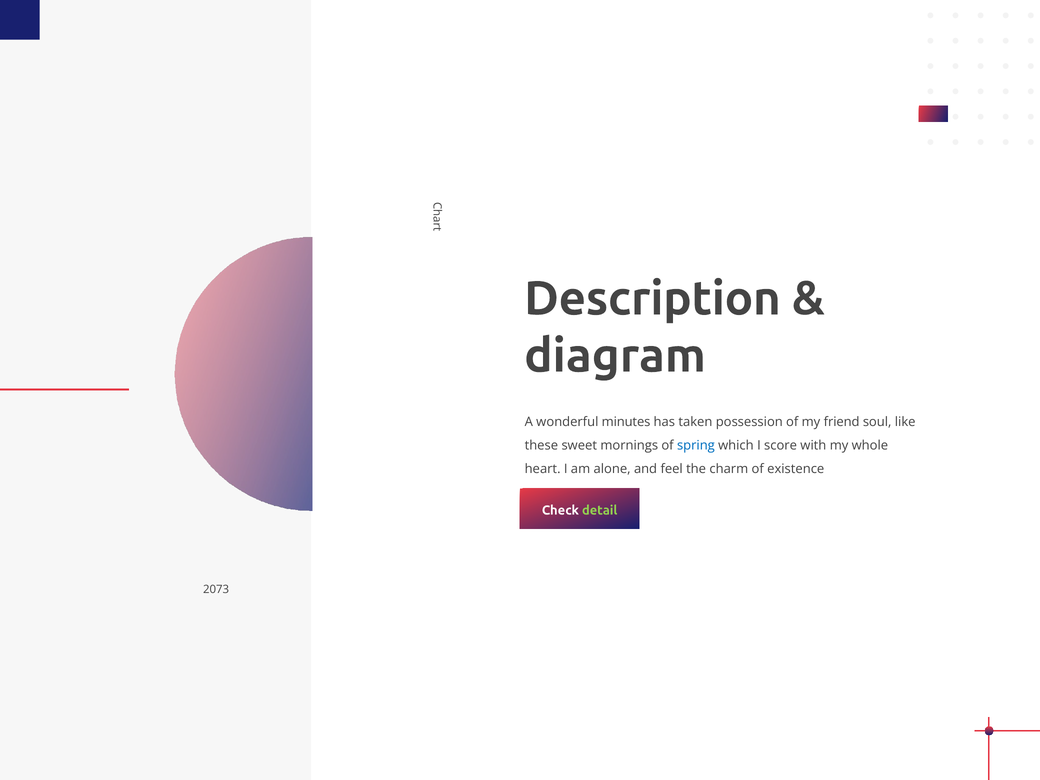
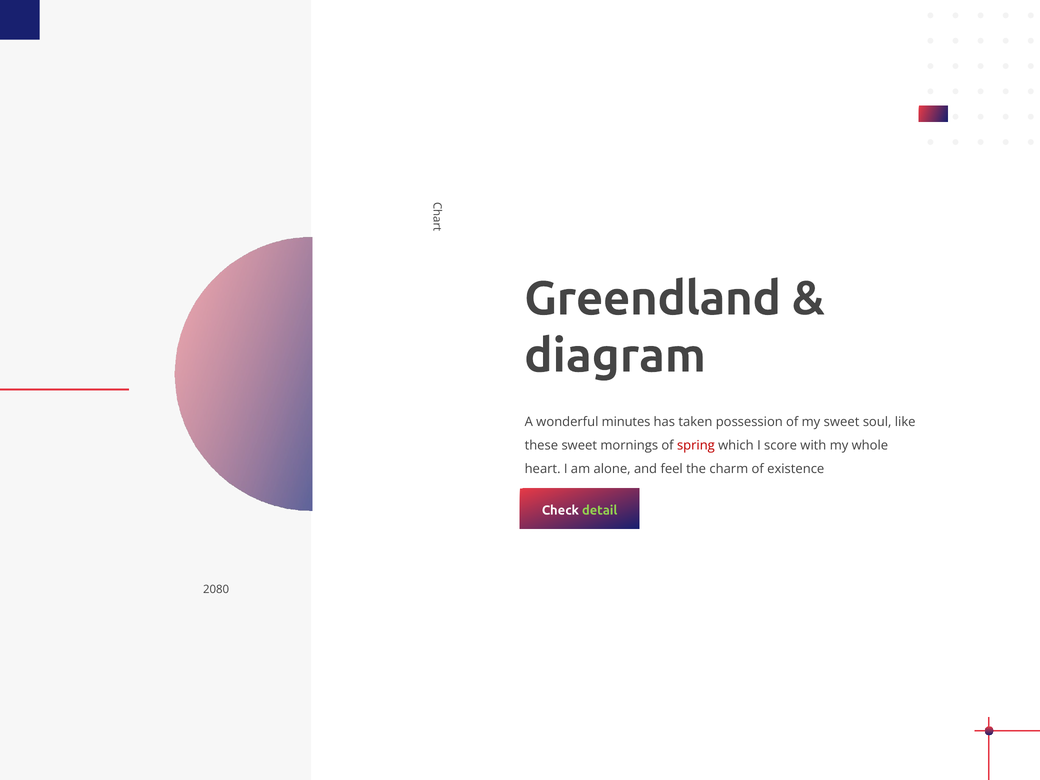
Description: Description -> Greendland (653, 299)
my friend: friend -> sweet (842, 422)
spring colour: blue -> red (696, 445)
2073: 2073 -> 2080 (216, 590)
